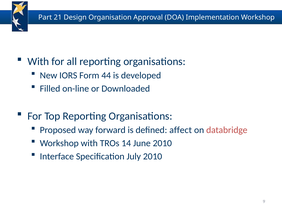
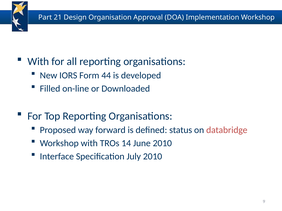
affect: affect -> status (181, 130)
